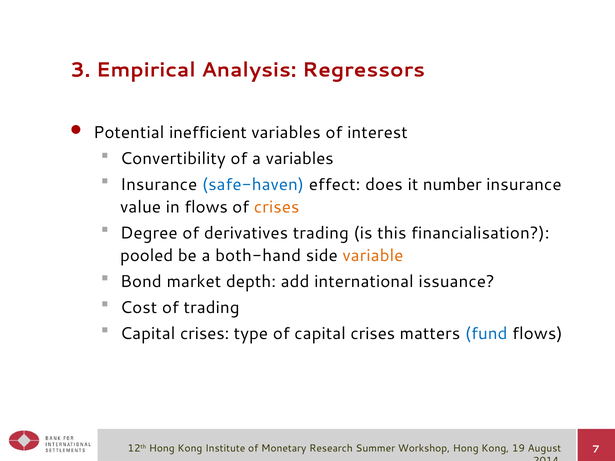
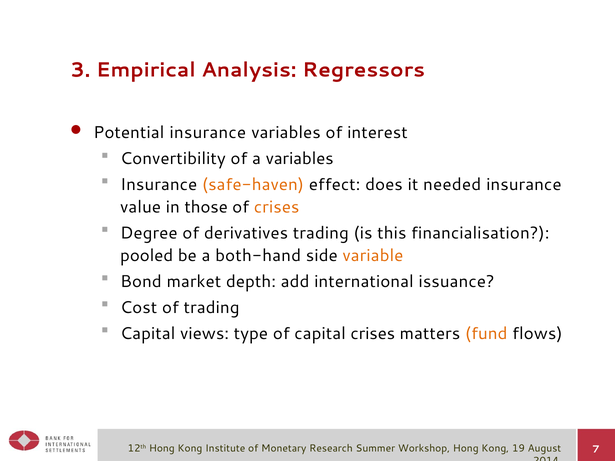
Potential inefficient: inefficient -> insurance (208, 133)
safe-haven colour: blue -> orange (253, 185)
number: number -> needed (452, 185)
in flows: flows -> those (206, 207)
crises: crises -> views (205, 334)
fund colour: blue -> orange (486, 334)
